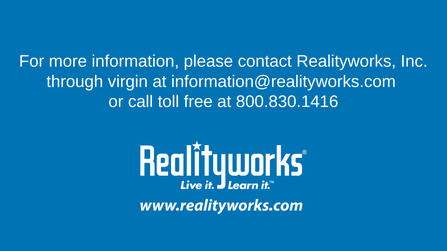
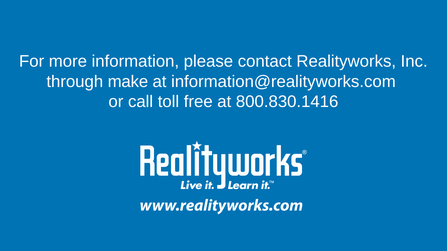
virgin: virgin -> make (128, 82)
